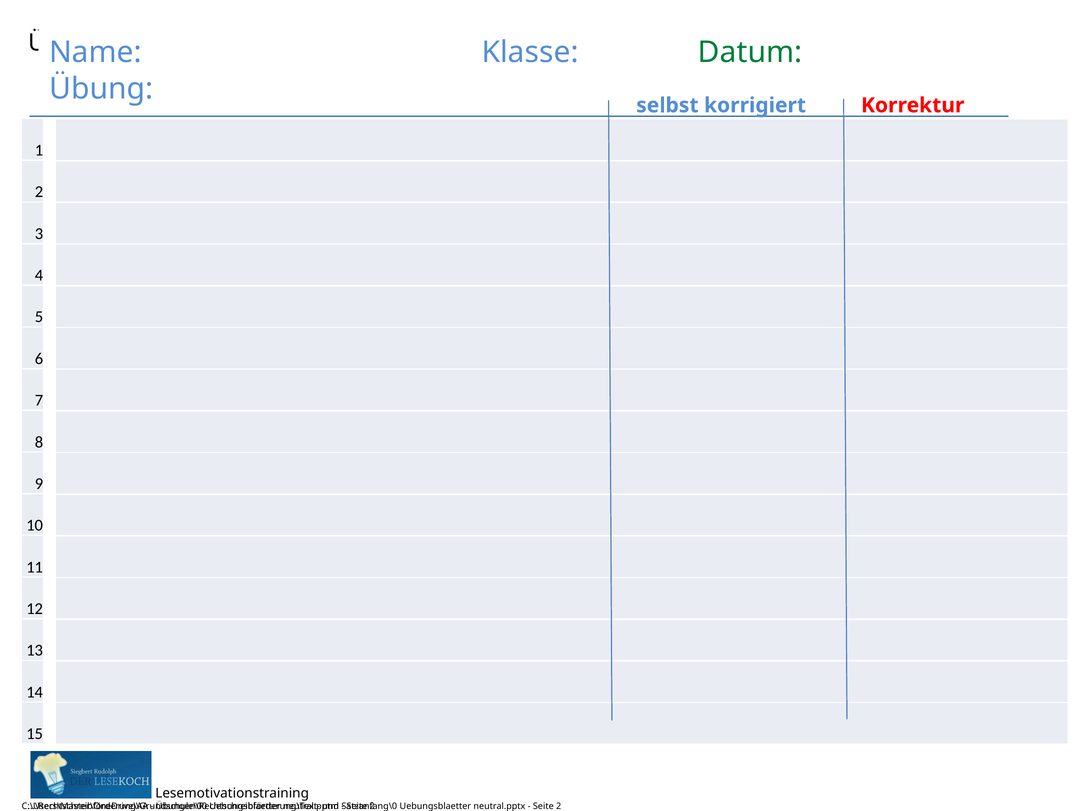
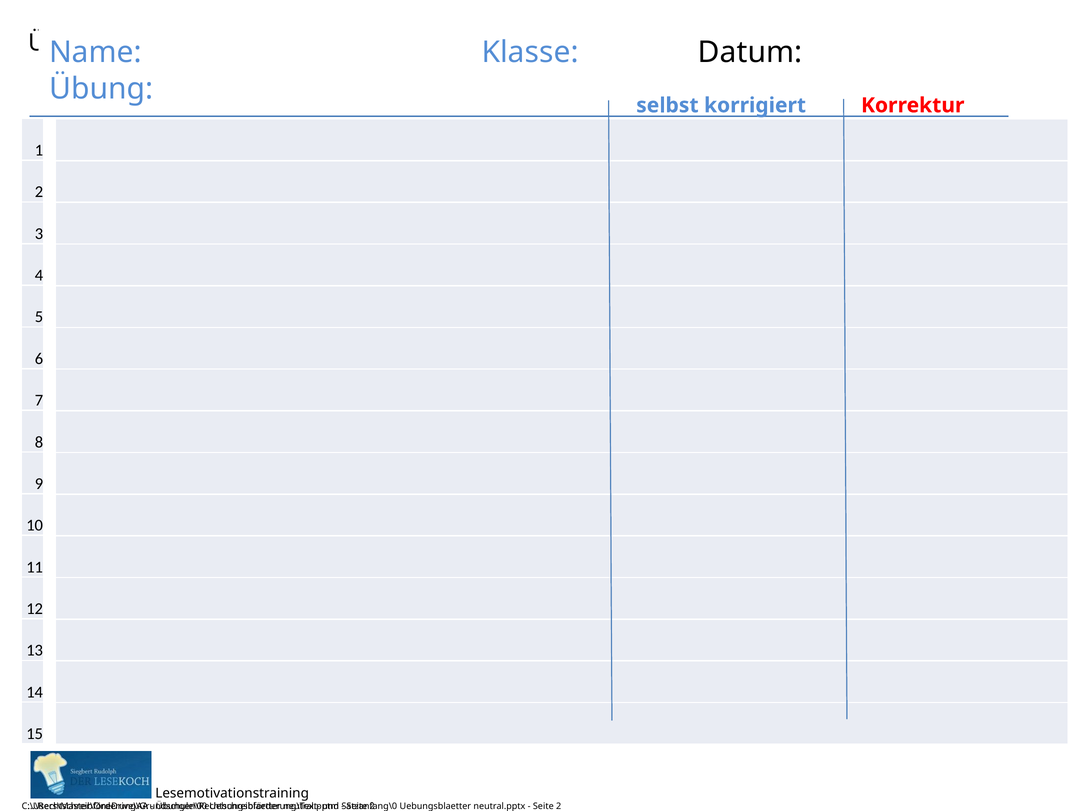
Datum colour: green -> black (750, 53)
